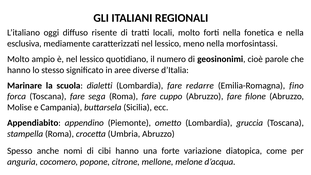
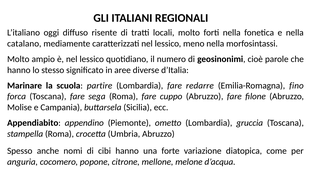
esclusiva: esclusiva -> catalano (24, 44)
dialetti: dialetti -> partire (100, 86)
